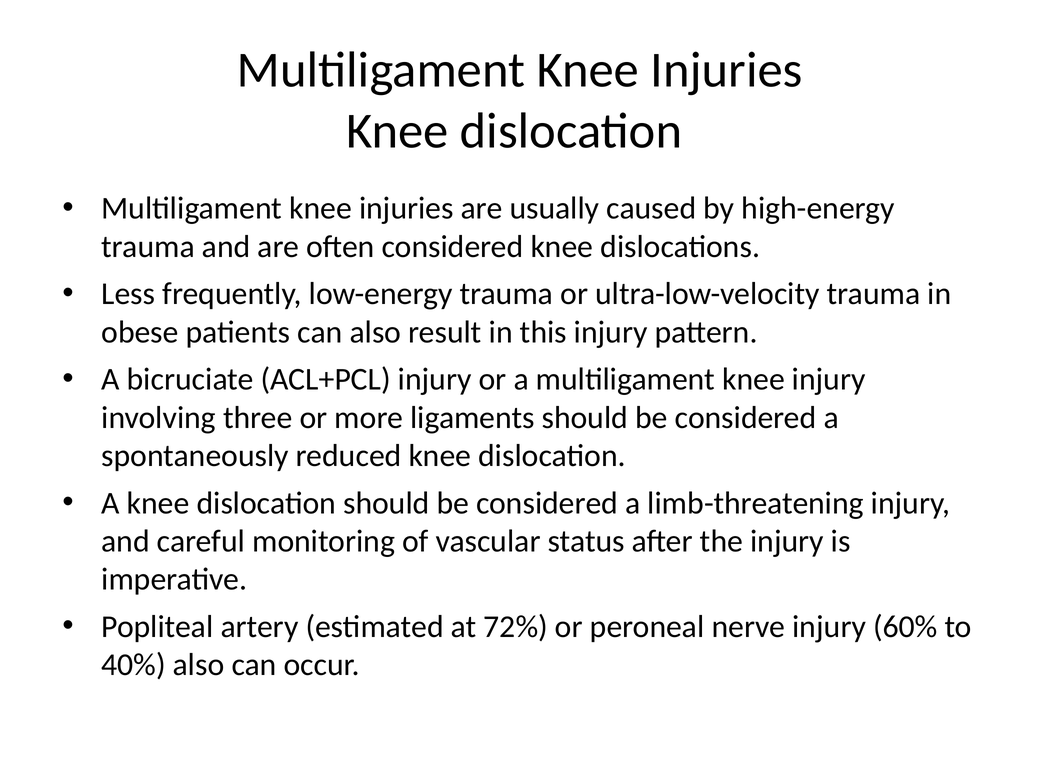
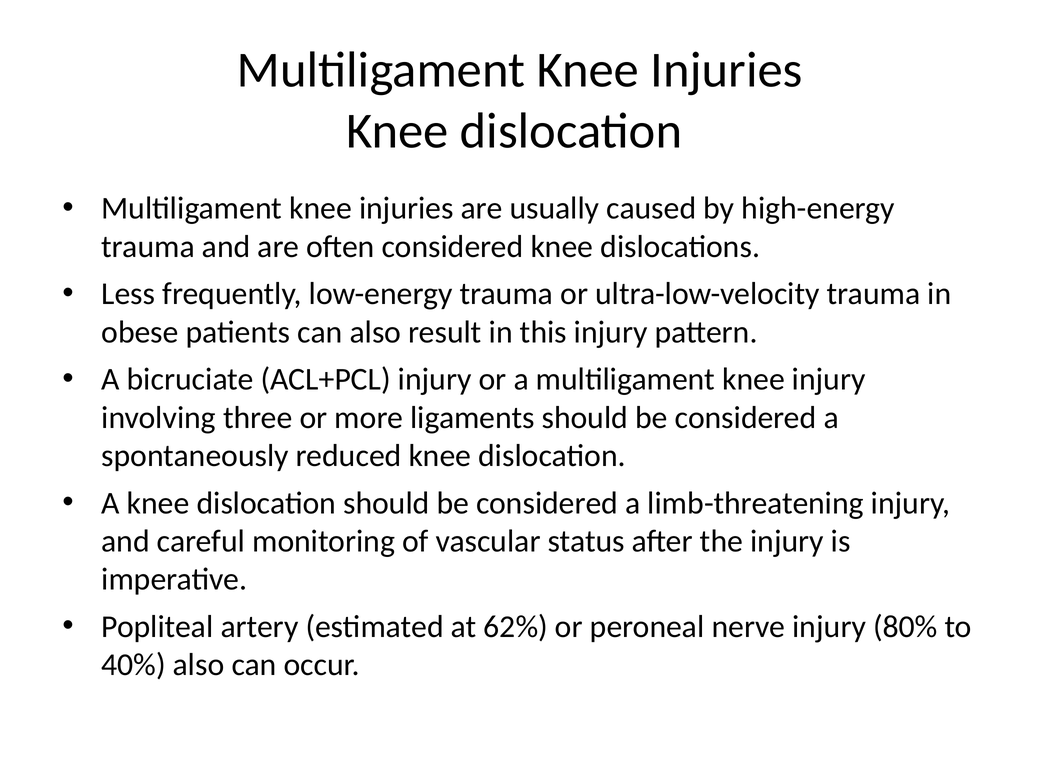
72%: 72% -> 62% (516, 627)
60%: 60% -> 80% (905, 627)
